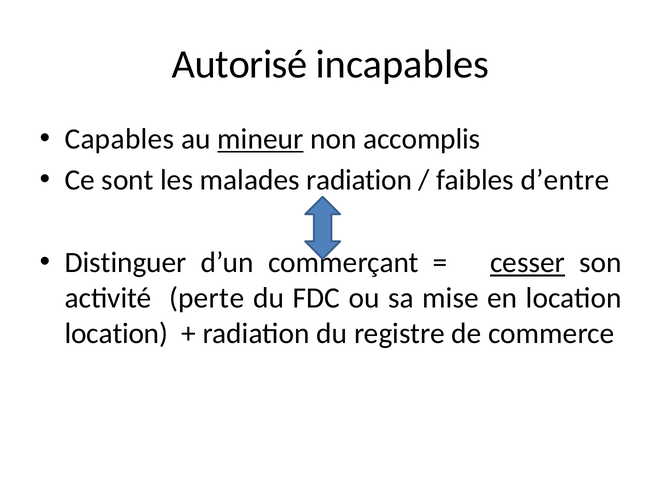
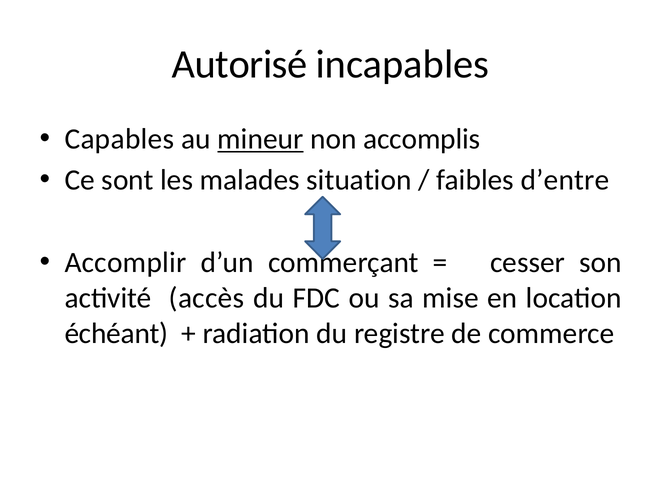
malades radiation: radiation -> situation (359, 180)
Distinguer: Distinguer -> Accomplir (125, 262)
cesser underline: present -> none (528, 262)
perte: perte -> accès (207, 298)
location: location -> échéant (116, 333)
